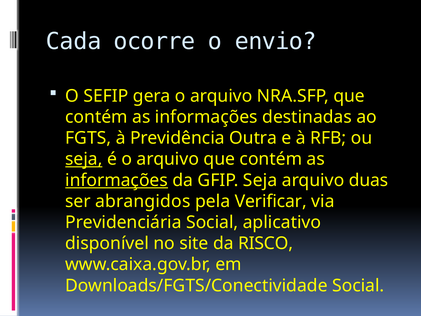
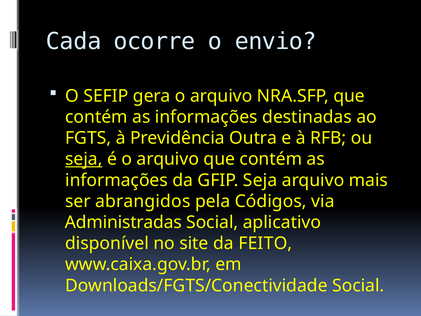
informações underline: present -> none (117, 180)
duas: duas -> mais (368, 180)
Verificar: Verificar -> Códigos (271, 201)
Previdenciária: Previdenciária -> Administradas (123, 222)
RISCO: RISCO -> FEITO (265, 243)
